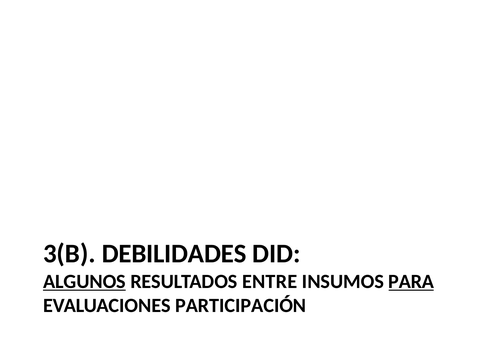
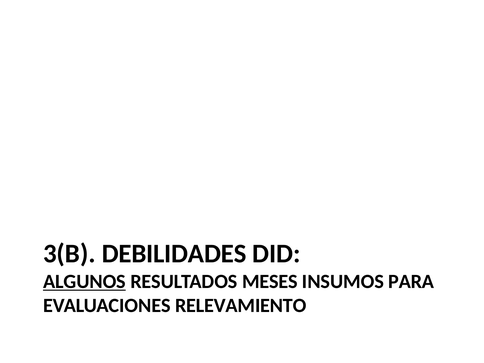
ENTRE: ENTRE -> MESES (270, 281)
PARA underline: present -> none (411, 281)
PARTICIPACIÓN: PARTICIPACIÓN -> RELEVAMIENTO (241, 306)
